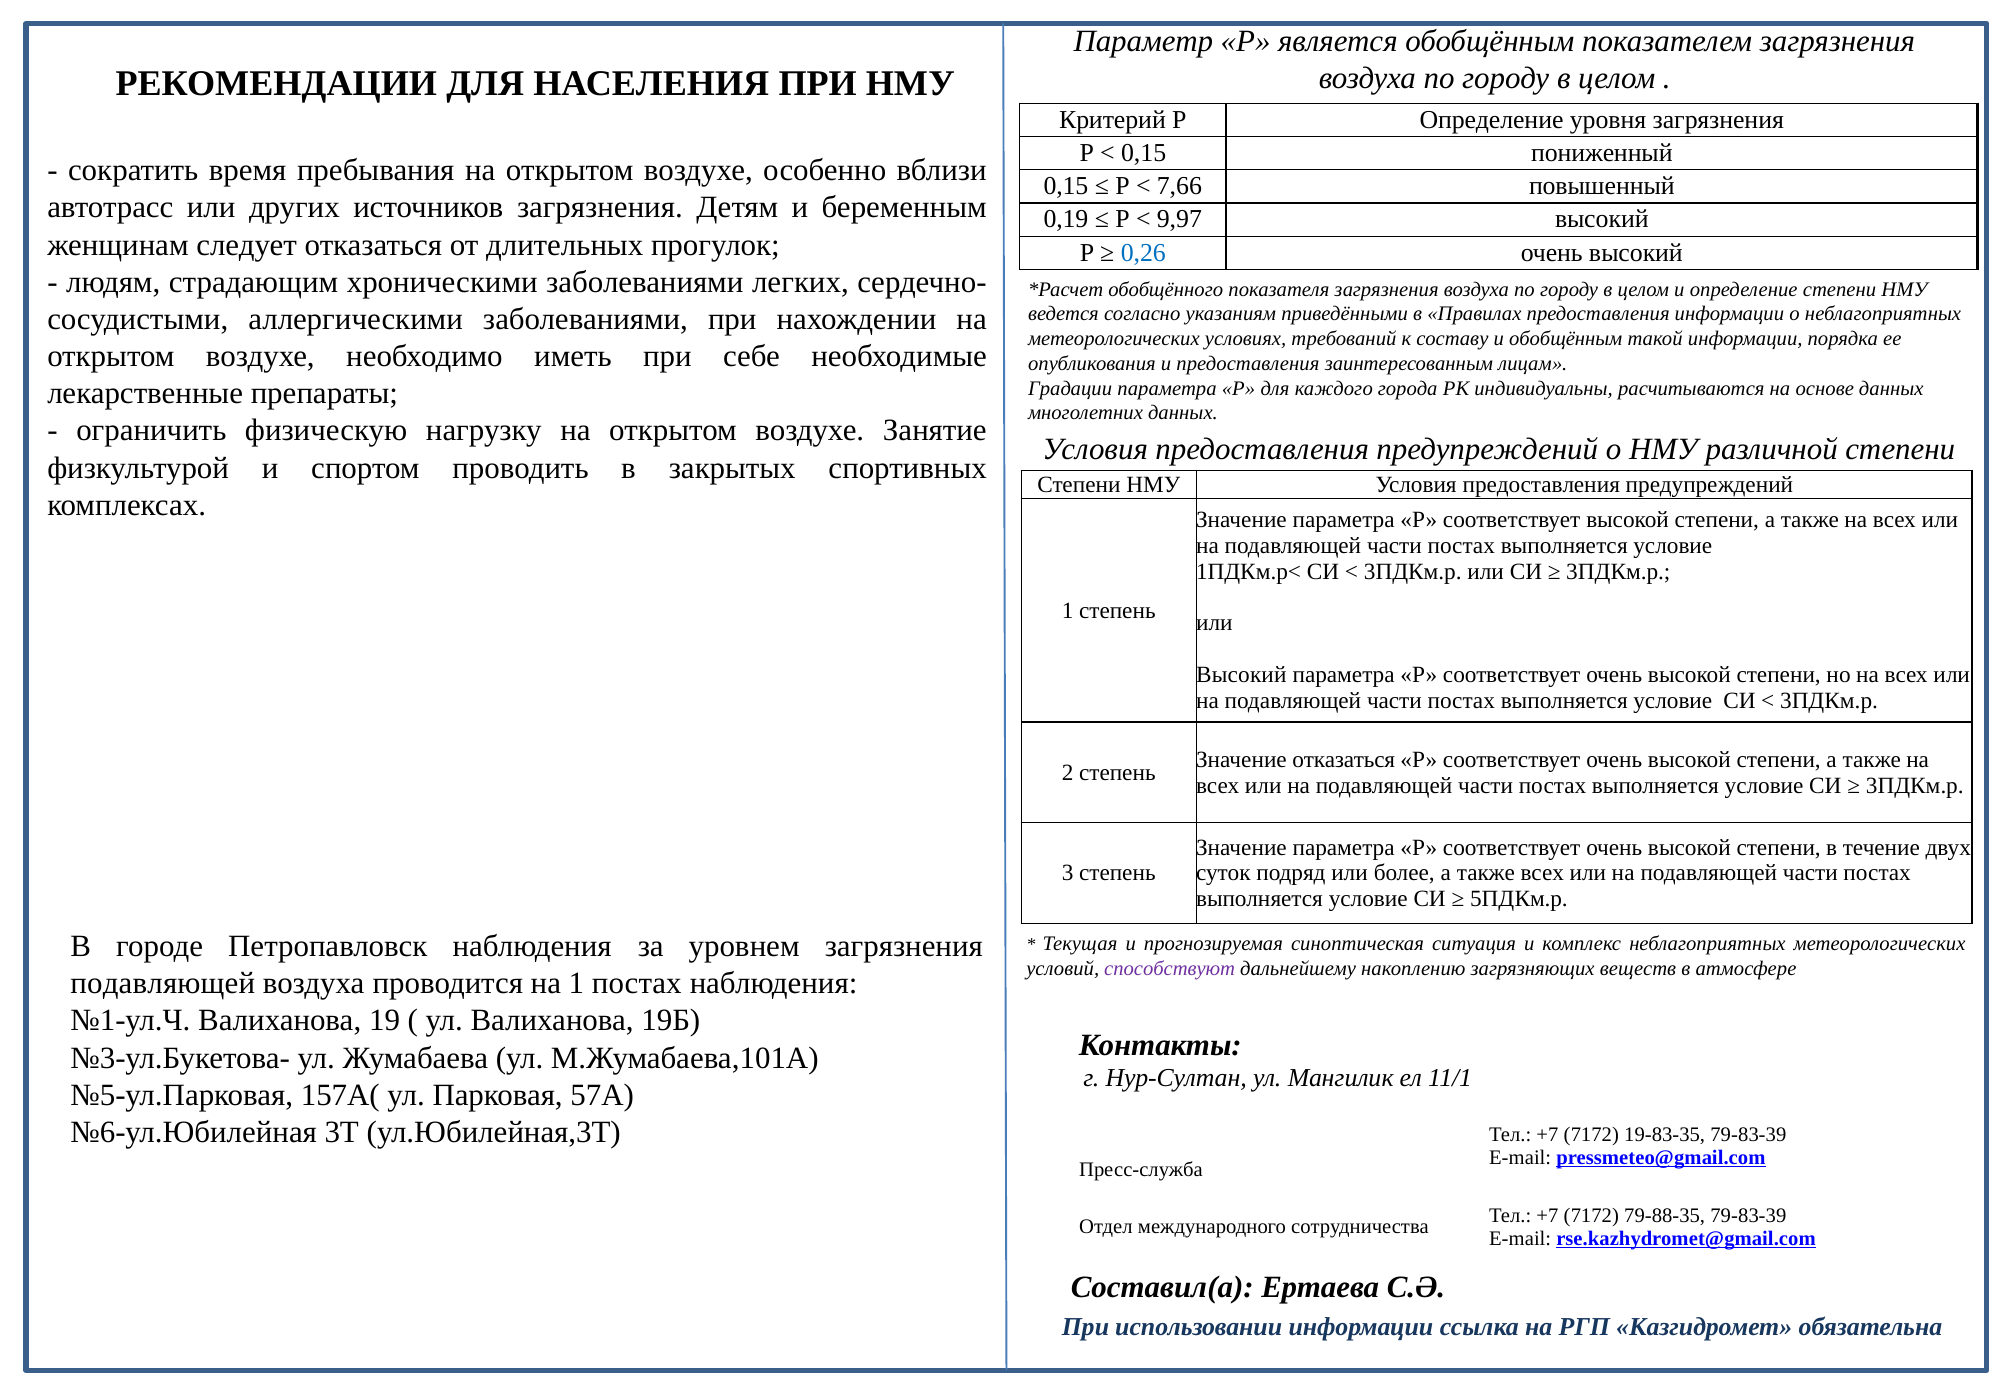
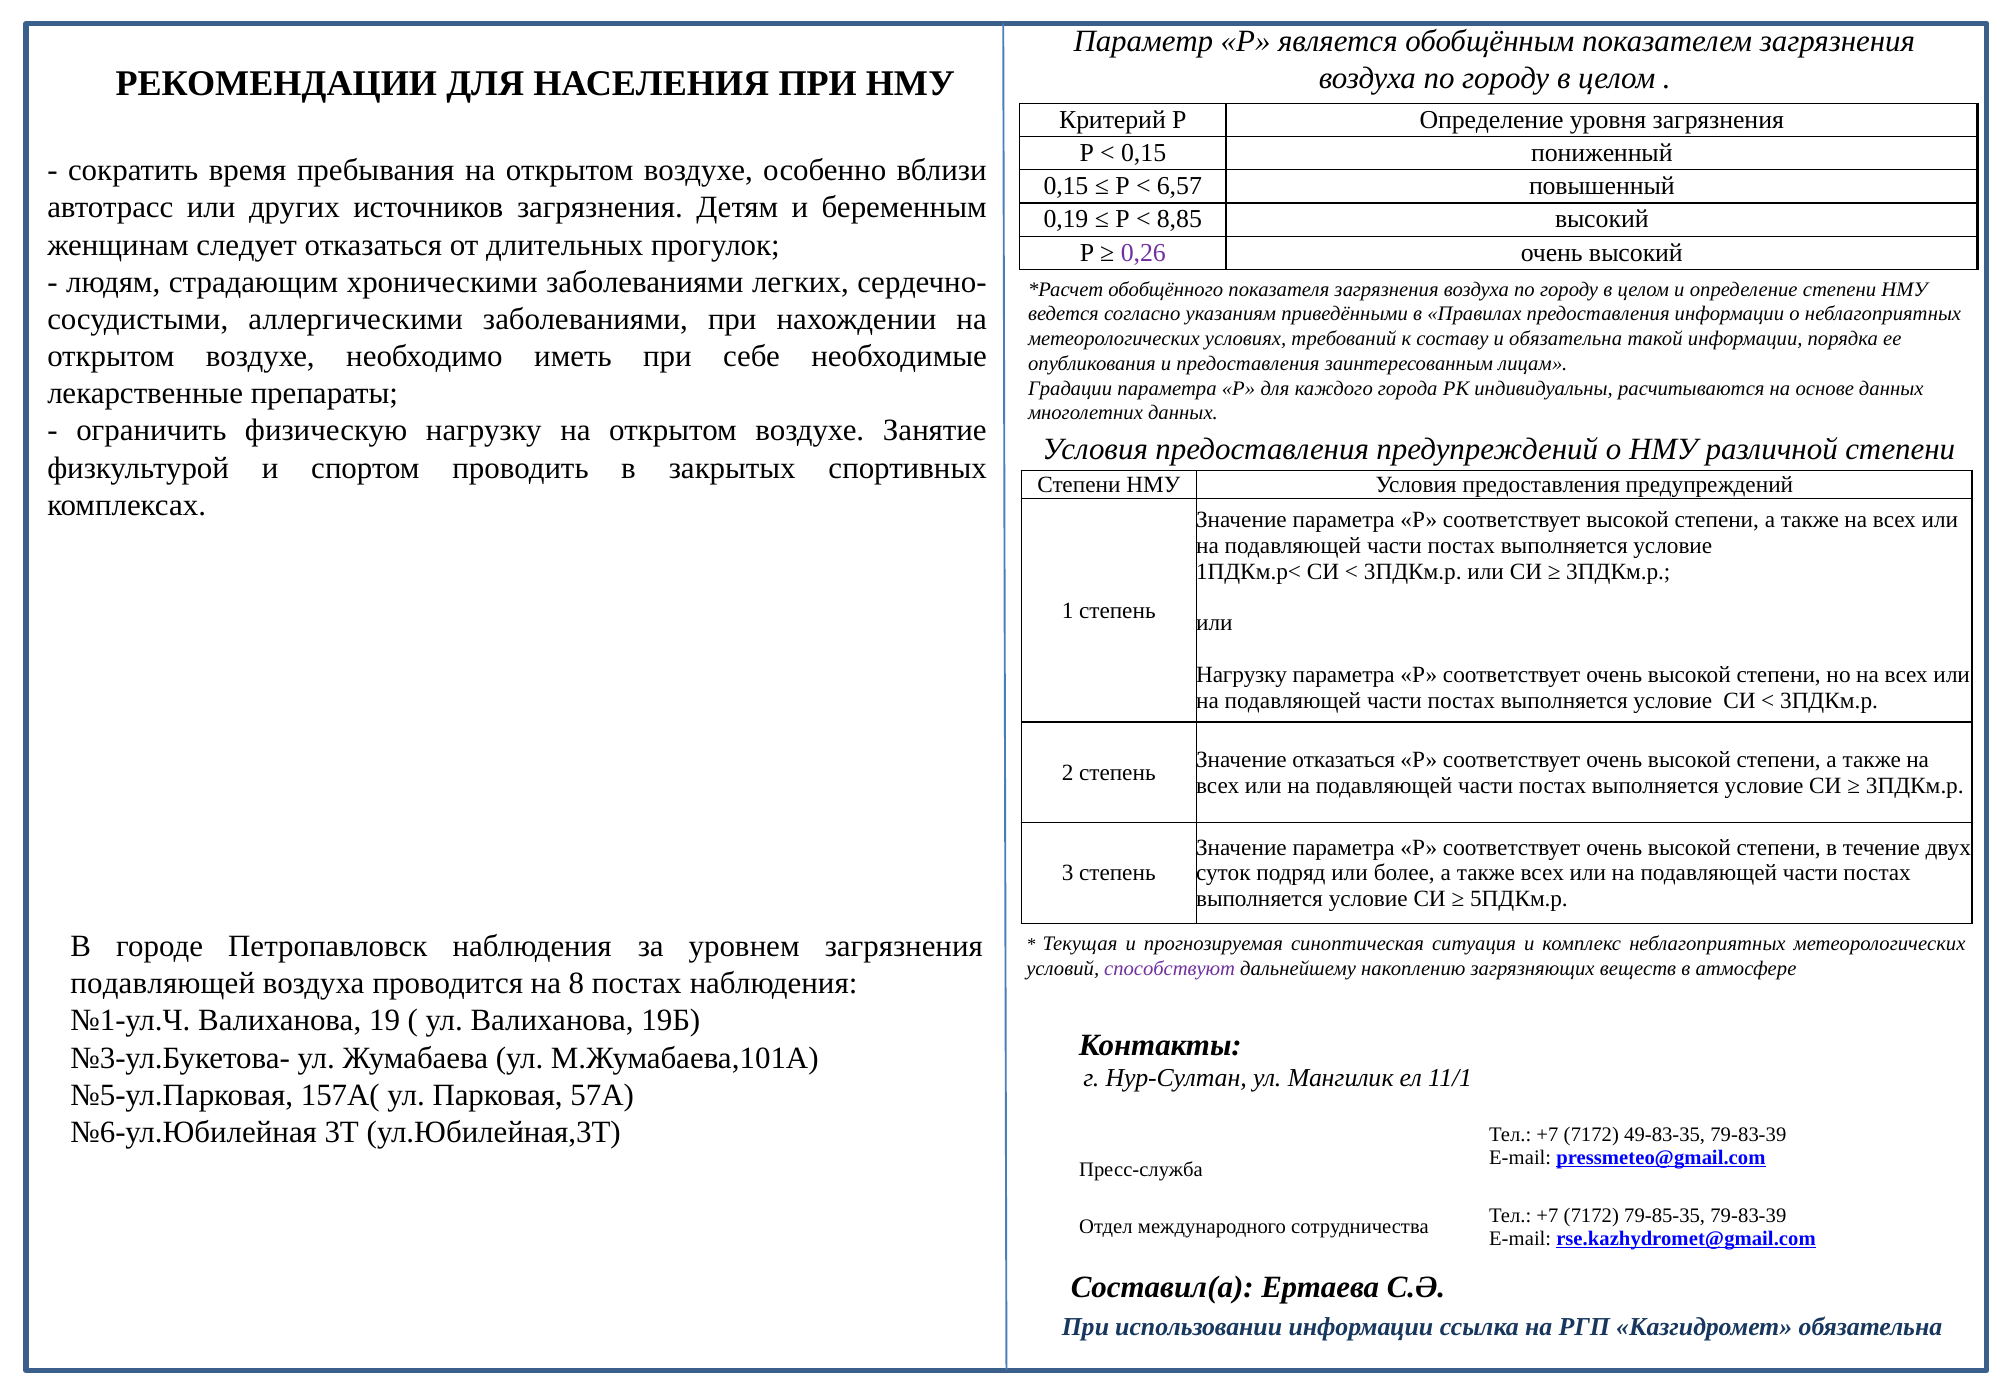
7,66: 7,66 -> 6,57 (1179, 186)
9,97: 9,97 -> 8,85 (1179, 219)
0,26 colour: blue -> purple (1143, 253)
и обобщённым: обобщённым -> обязательна (1566, 339)
Высокий: Высокий -> Нагрузку (1242, 675)
на 1: 1 -> 8 (576, 983)
19-83-35: 19-83-35 -> 49-83-35 (1665, 1135)
79-88-35: 79-88-35 -> 79-85-35 (1665, 1215)
